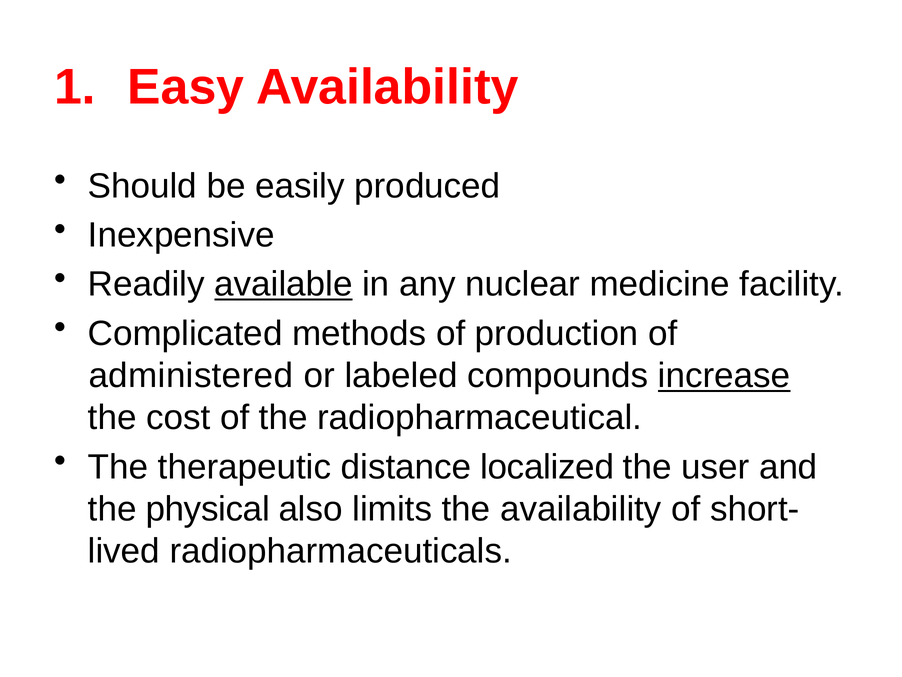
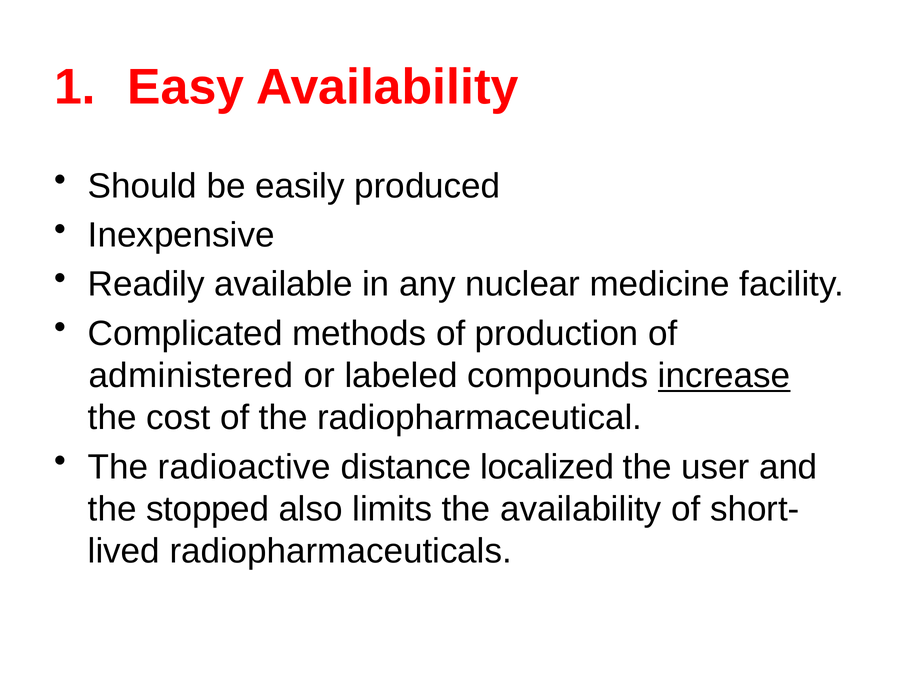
available underline: present -> none (283, 284)
therapeutic: therapeutic -> radioactive (244, 467)
physical: physical -> stopped (208, 509)
